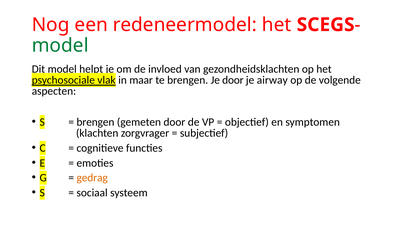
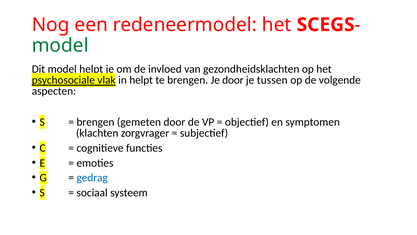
in maar: maar -> helpt (141, 80)
airway: airway -> tussen (272, 80)
gedrag colour: orange -> blue (92, 178)
